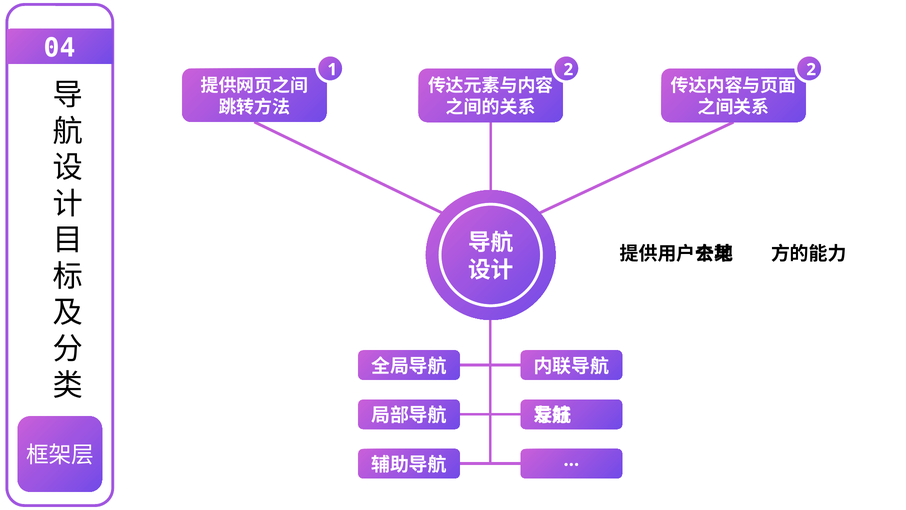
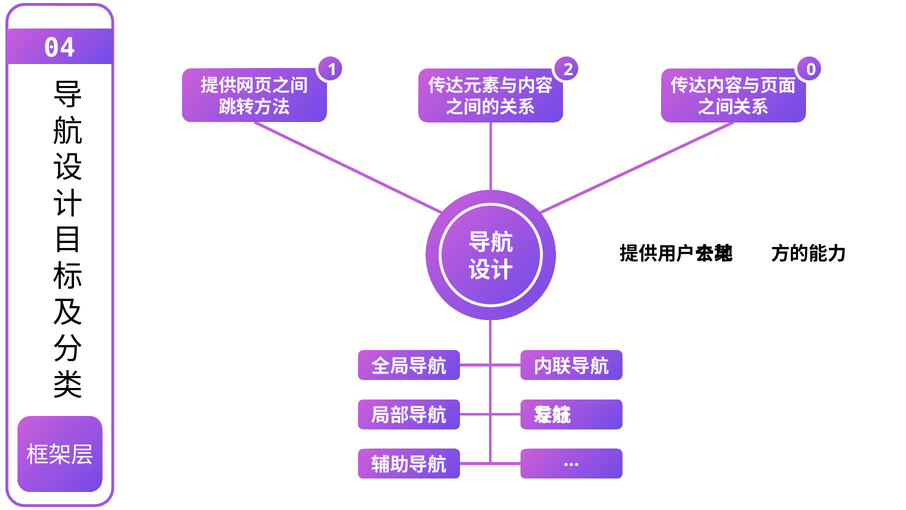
2 2: 2 -> 0 (811, 70)
